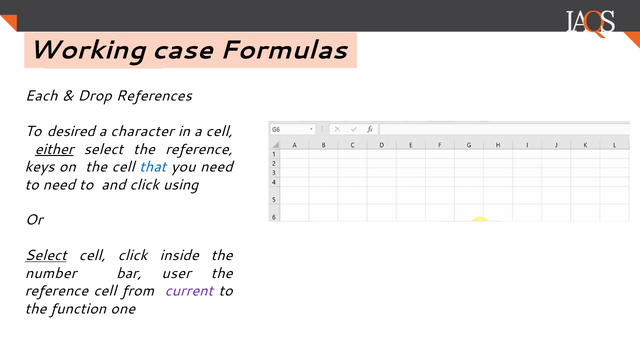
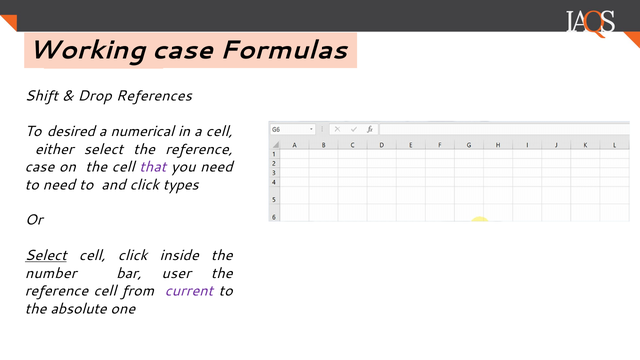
Each: Each -> Shift (41, 96)
character: character -> numerical (142, 132)
either underline: present -> none (54, 149)
keys: keys -> case (40, 167)
that colour: blue -> purple (153, 167)
using: using -> types (181, 185)
function: function -> absolute (79, 309)
